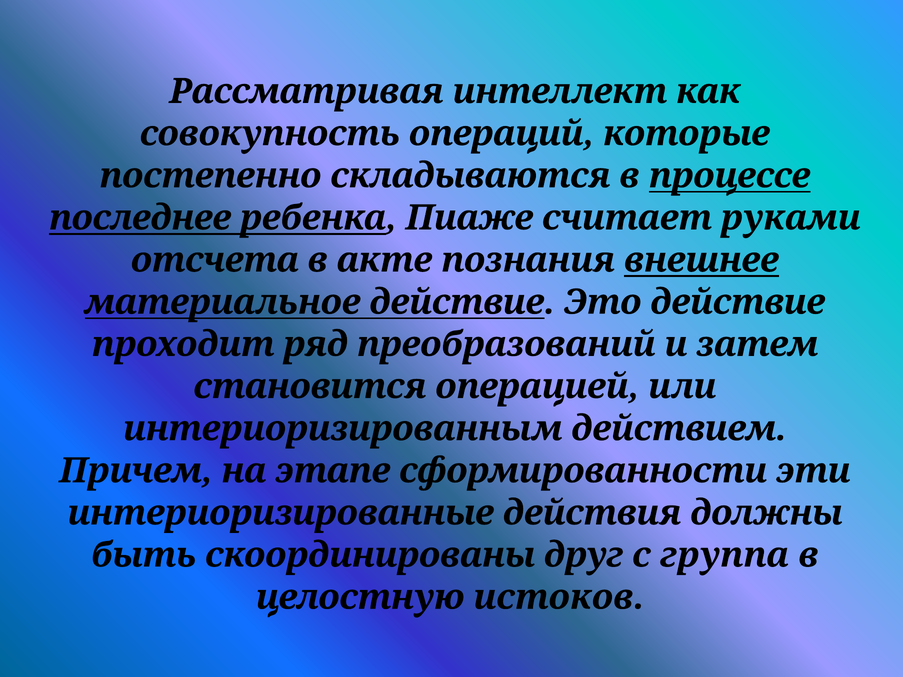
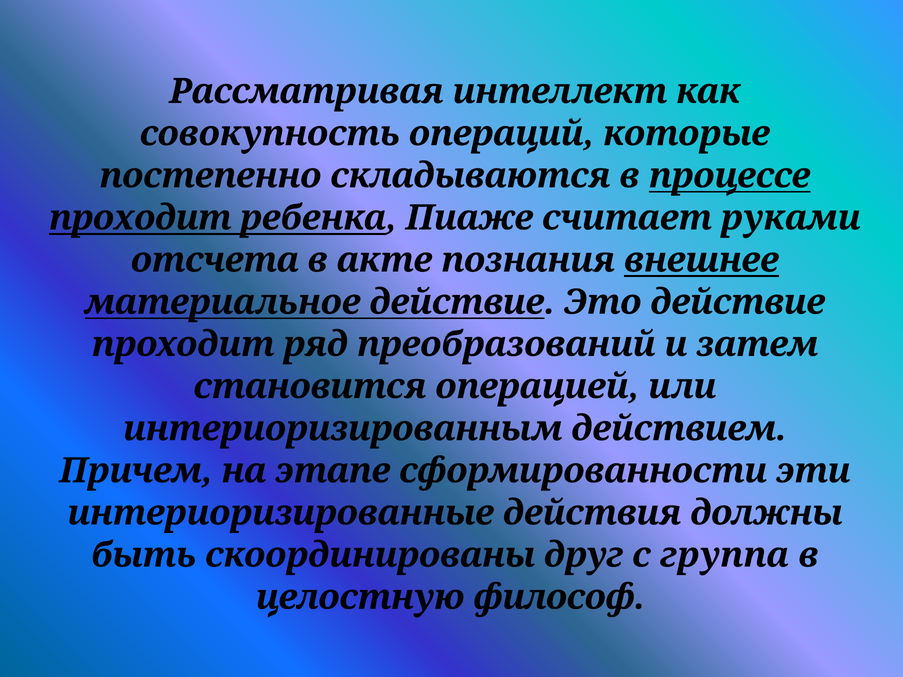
последнее: последнее -> проходит (140, 218)
истоков: истоков -> философ (559, 597)
